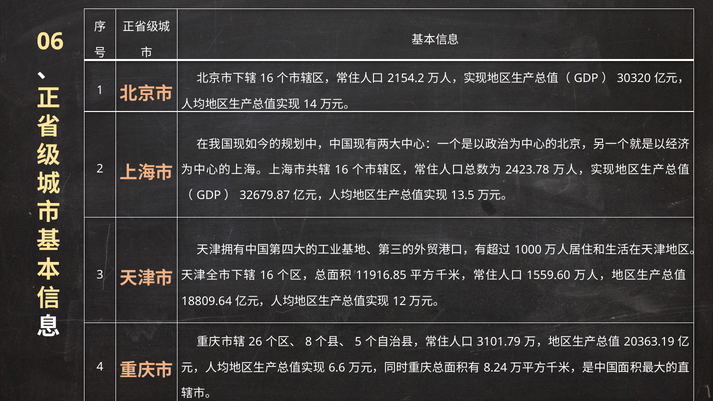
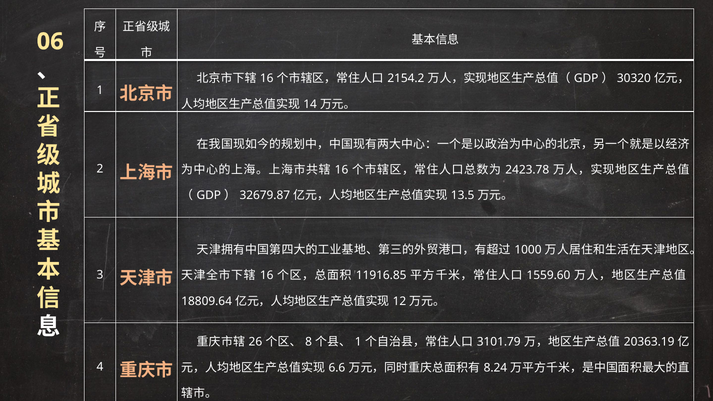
5: 5 -> 1 (358, 342)
